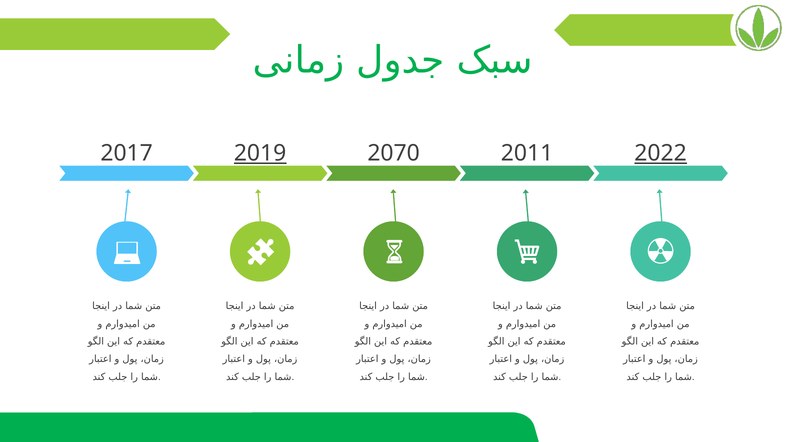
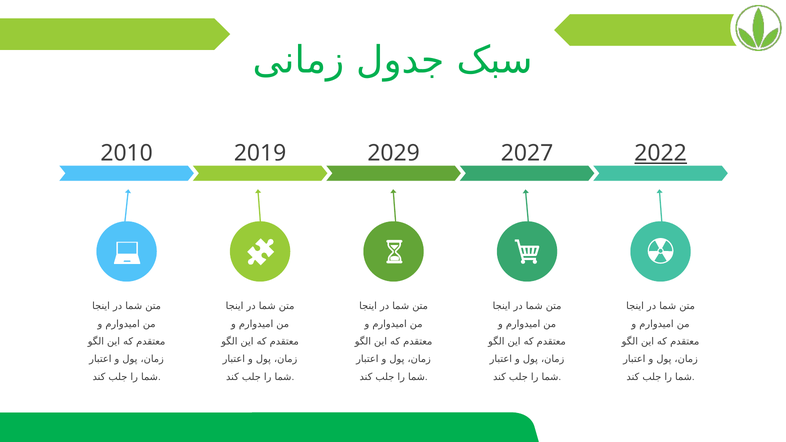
2017: 2017 -> 2010 (127, 153)
2019 underline: present -> none (260, 153)
2070: 2070 -> 2029 (394, 153)
2011: 2011 -> 2027 (527, 153)
